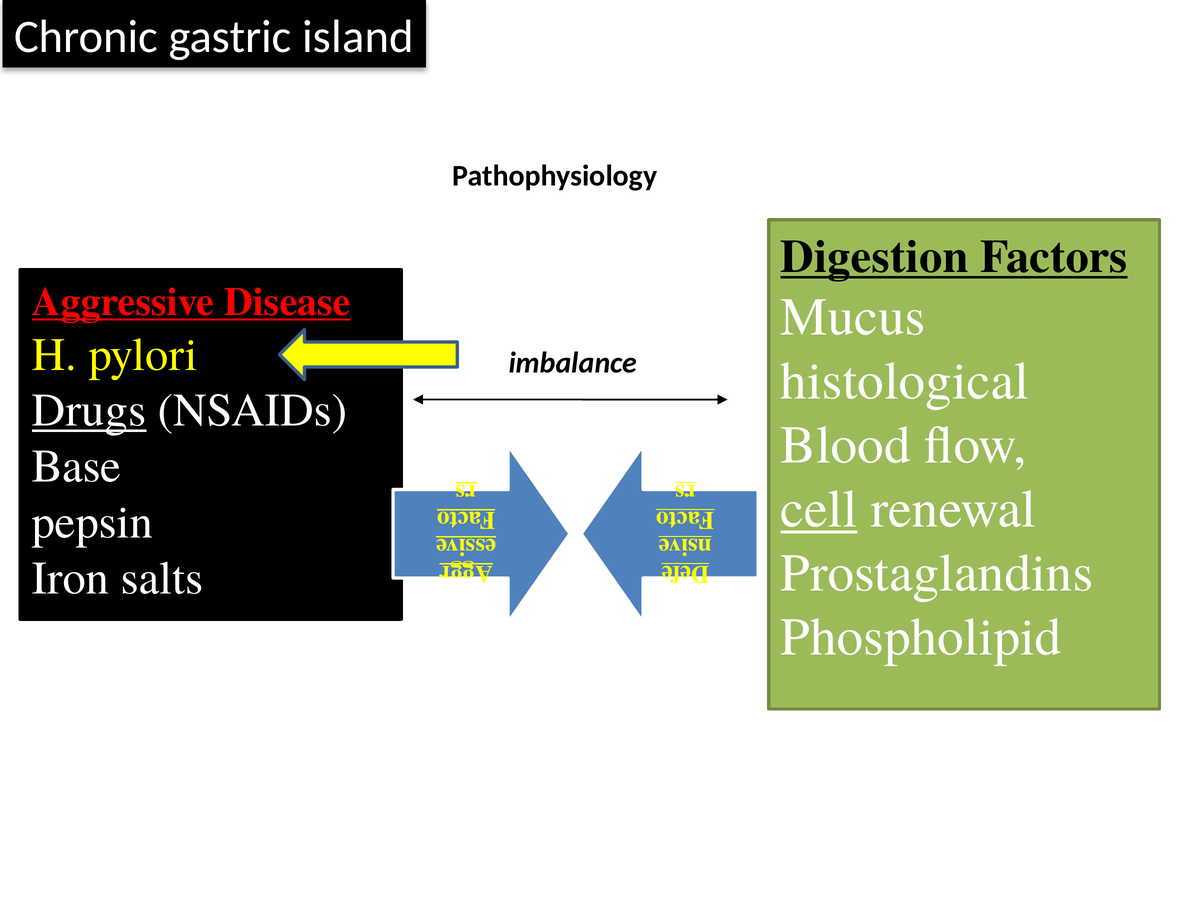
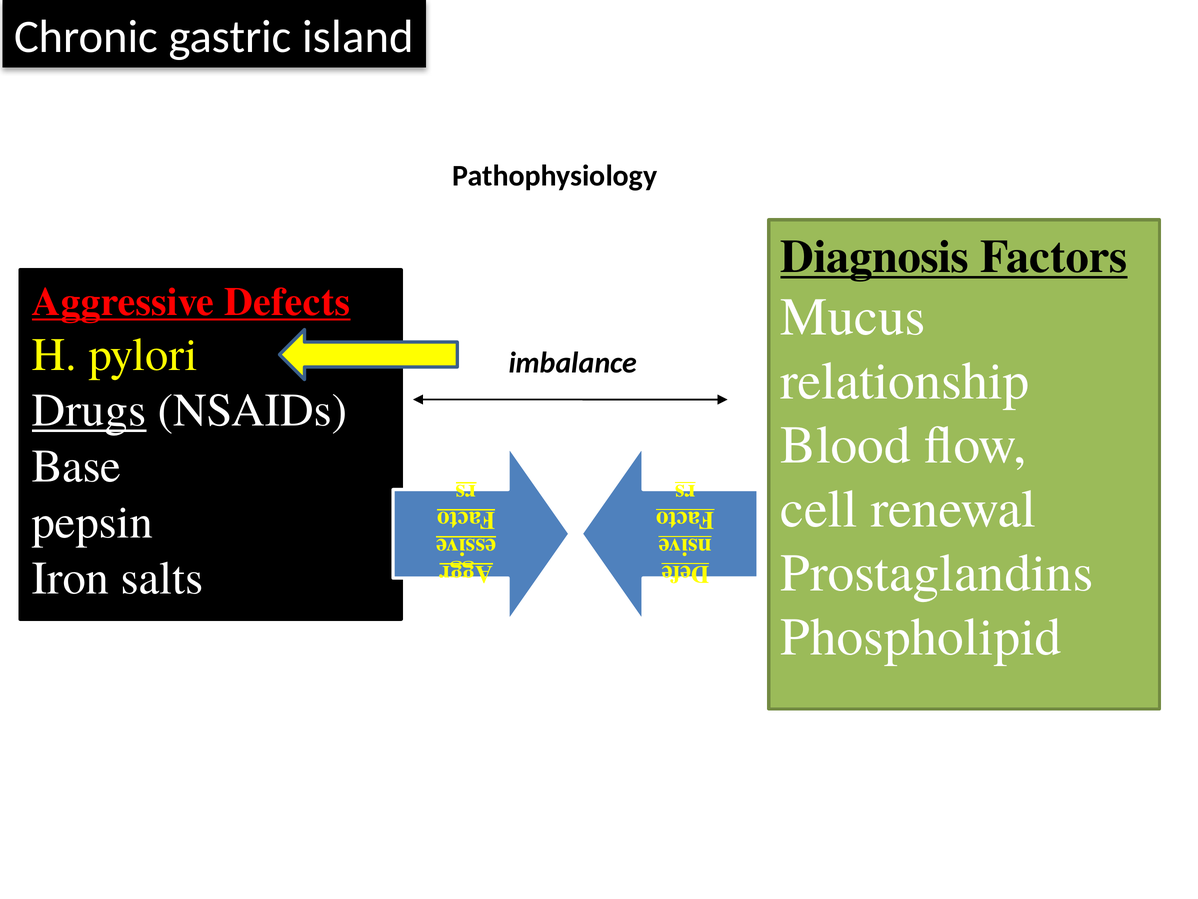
Digestion: Digestion -> Diagnosis (875, 257)
Disease: Disease -> Defects (287, 302)
histological: histological -> relationship (905, 381)
cell underline: present -> none (819, 509)
